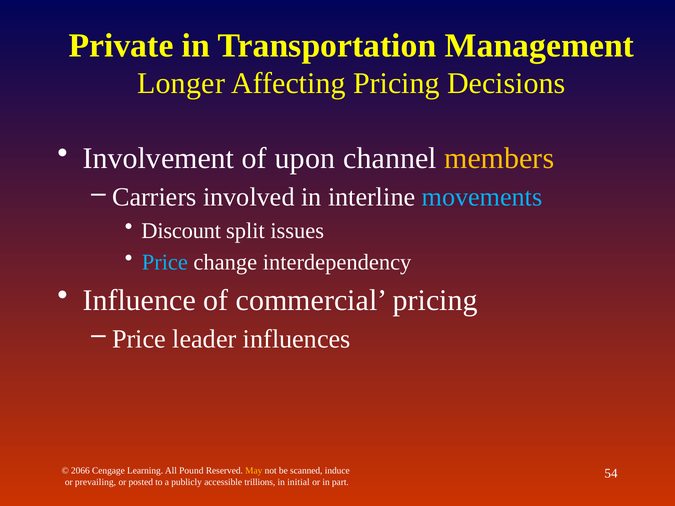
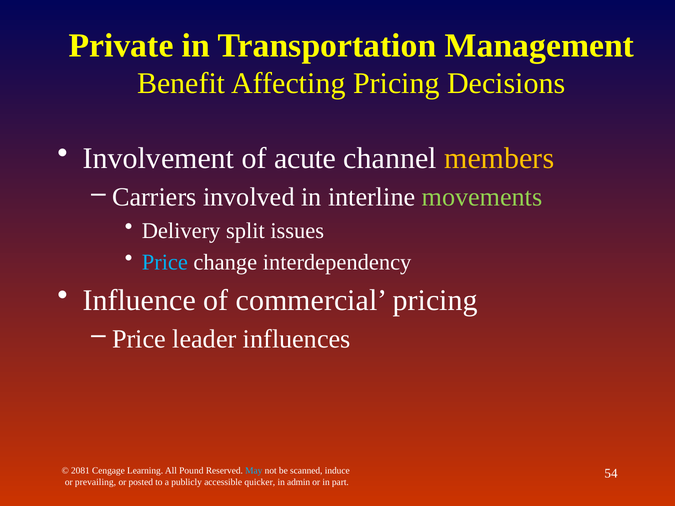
Longer: Longer -> Benefit (181, 84)
upon: upon -> acute (305, 158)
movements colour: light blue -> light green (482, 197)
Discount: Discount -> Delivery (181, 231)
2066: 2066 -> 2081 (80, 471)
May colour: yellow -> light blue (254, 471)
trillions: trillions -> quicker (260, 482)
initial: initial -> admin (299, 482)
